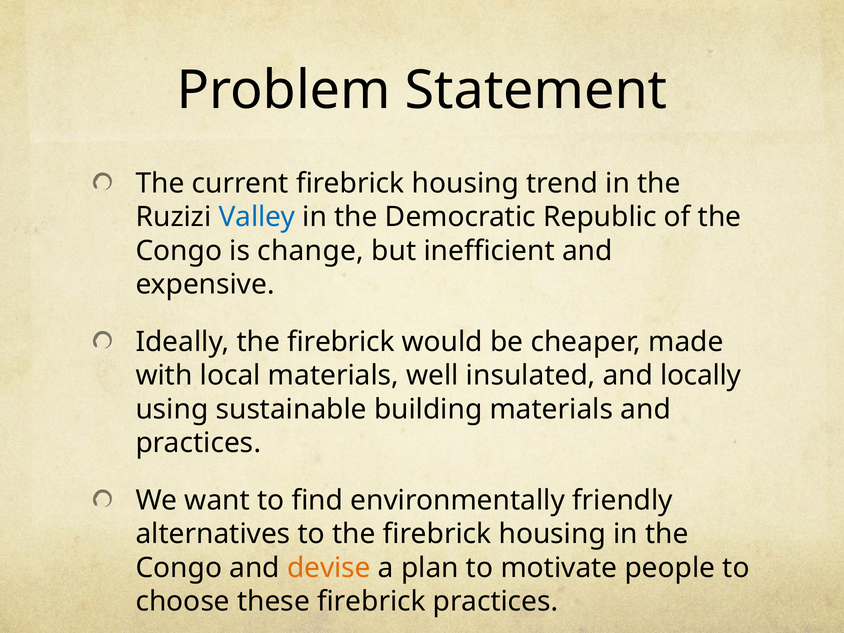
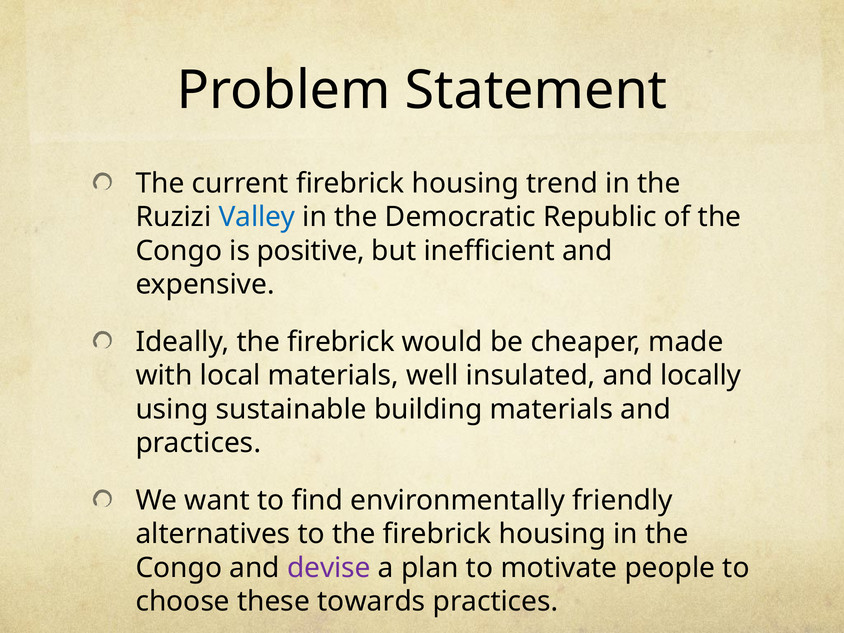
change: change -> positive (311, 251)
devise colour: orange -> purple (329, 568)
these firebrick: firebrick -> towards (371, 602)
